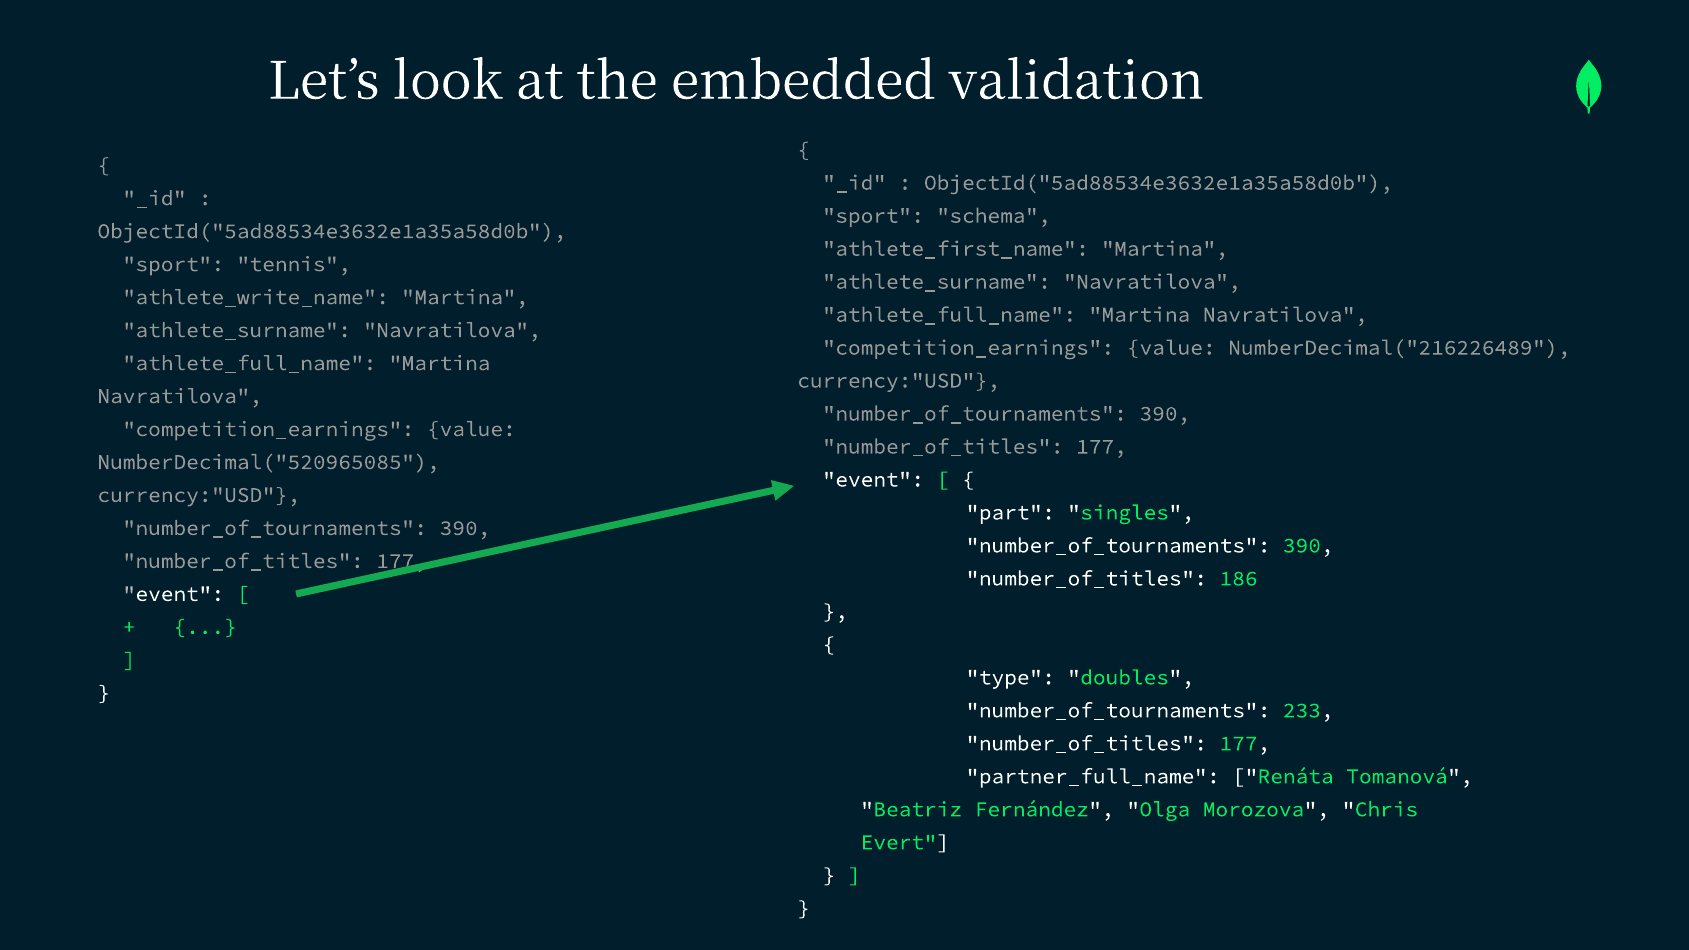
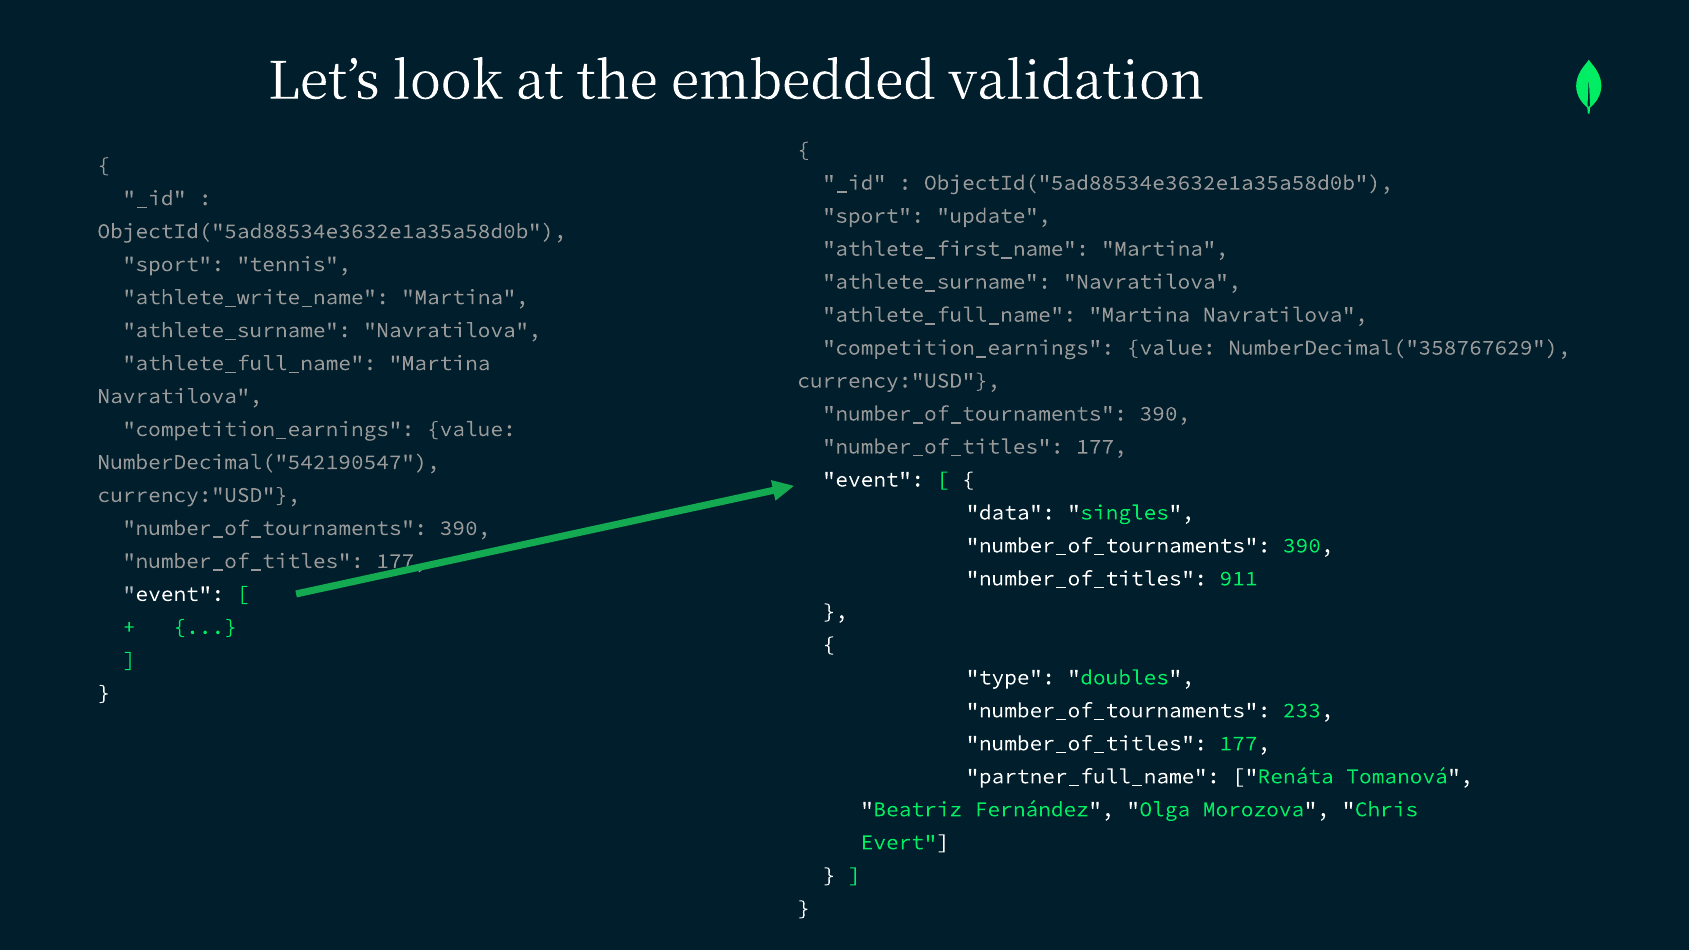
schema: schema -> update (994, 216)
NumberDecimal("216226489: NumberDecimal("216226489 -> NumberDecimal("358767629 (1399, 348)
NumberDecimal("520965085: NumberDecimal("520965085 -> NumberDecimal("542190547 (269, 462)
part: part -> data (1011, 513)
186: 186 -> 911 (1239, 579)
